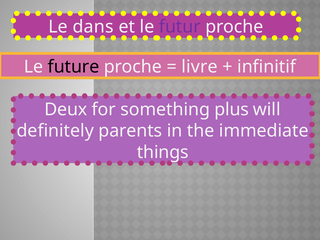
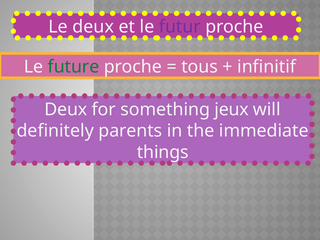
Le dans: dans -> deux (93, 27)
future colour: black -> green (74, 67)
livre: livre -> tous (200, 67)
plus: plus -> jeux (232, 109)
